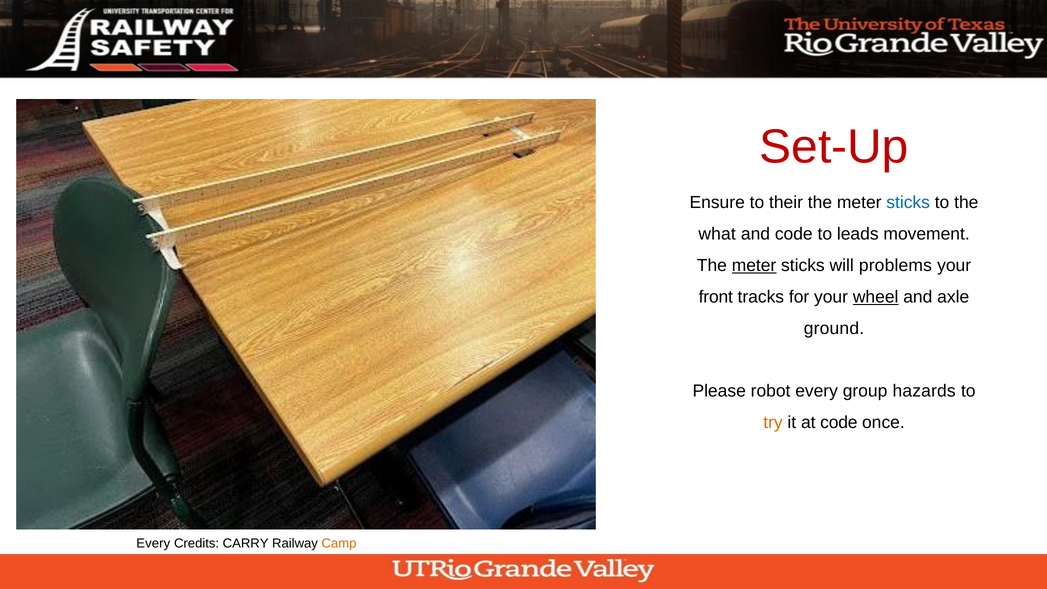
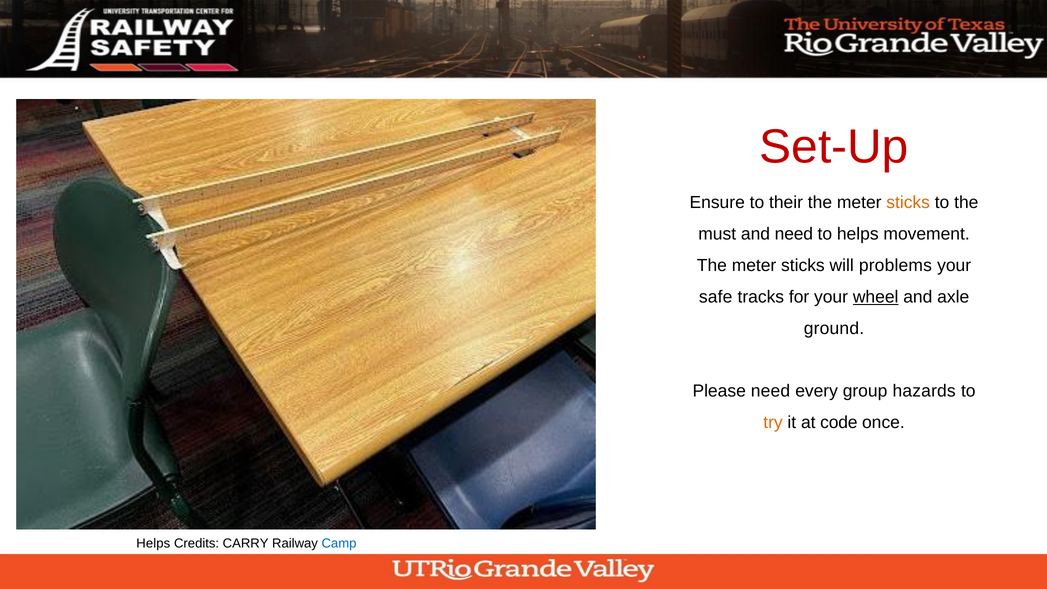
sticks colour: blue -> orange (908, 203)
what: what -> must (717, 234)
and code: code -> need (794, 234)
to leads: leads -> helps (858, 234)
meter underline: present -> none (754, 265)
front: front -> safe (716, 297)
Please robot: robot -> need (770, 391)
Every: Every -> Helps (153, 543)
Camp colour: orange -> blue (339, 543)
